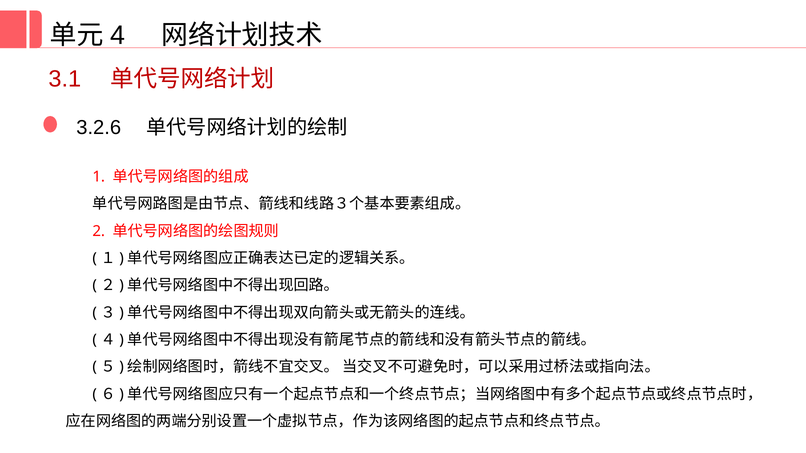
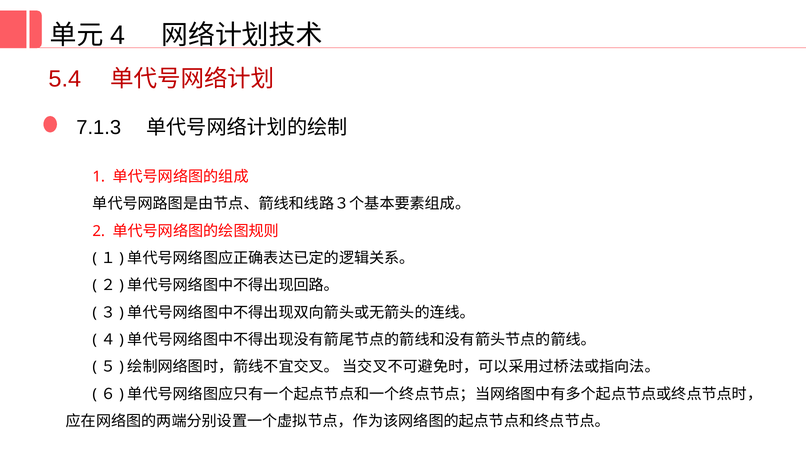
3.1: 3.1 -> 5.4 (65, 79)
3.2.6: 3.2.6 -> 7.1.3 (99, 128)
